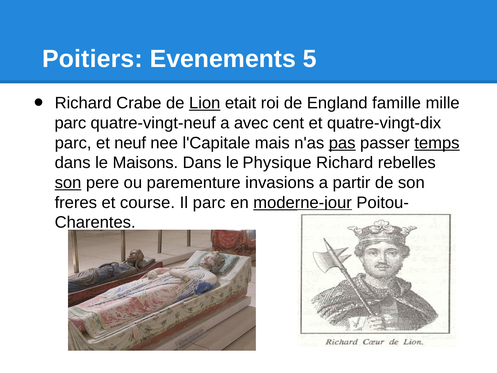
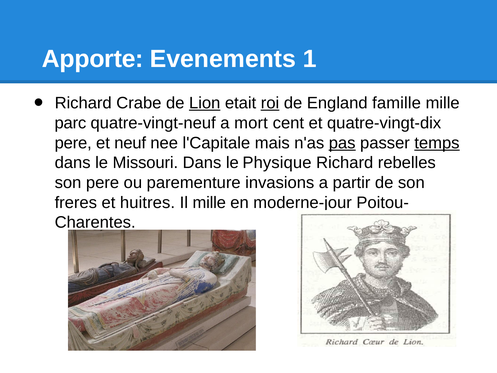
Poitiers: Poitiers -> Apporte (93, 59)
5: 5 -> 1 (310, 59)
roi underline: none -> present (270, 103)
avec: avec -> mort (251, 123)
parc: parc -> pere (73, 143)
Maisons: Maisons -> Missouri (145, 163)
son underline: present -> none (68, 183)
course: course -> huitres (148, 202)
Il parc: parc -> mille (209, 202)
moderne-jour underline: present -> none (303, 202)
